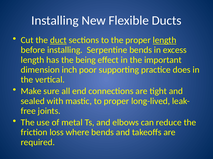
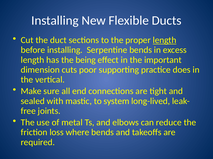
duct underline: present -> none (58, 40)
inch: inch -> cuts (69, 70)
to proper: proper -> system (117, 101)
